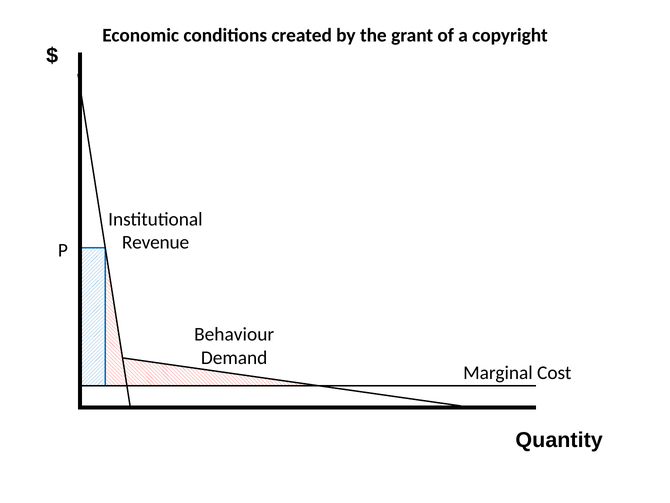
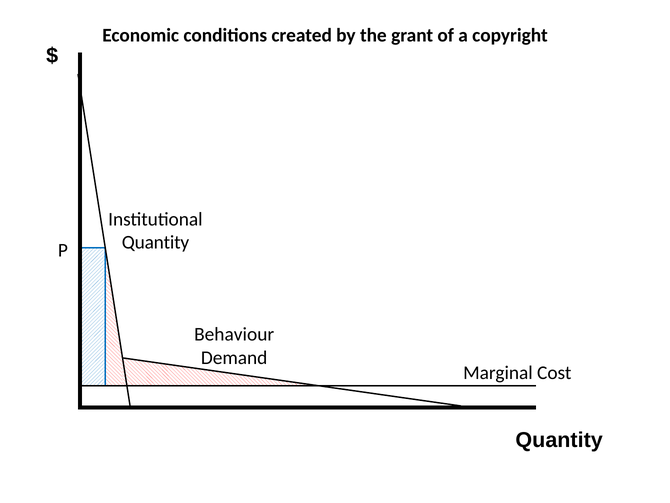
Revenue: Revenue -> Quantity (156, 242)
